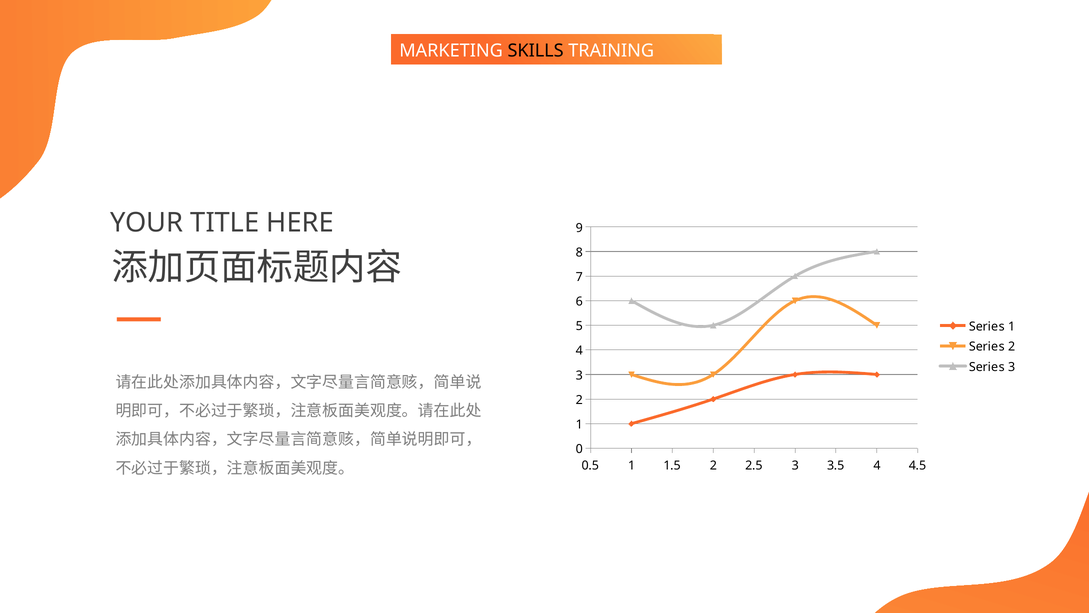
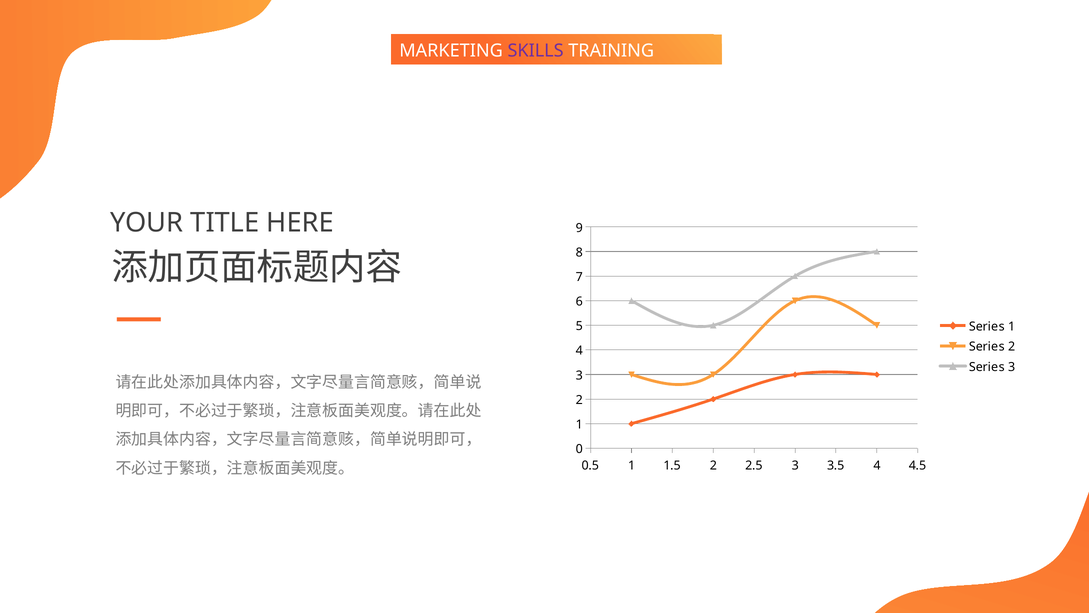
SKILLS colour: black -> purple (536, 51)
